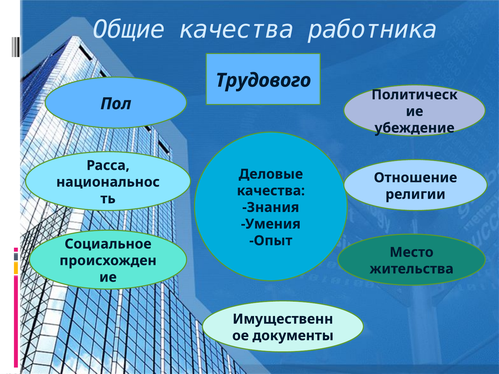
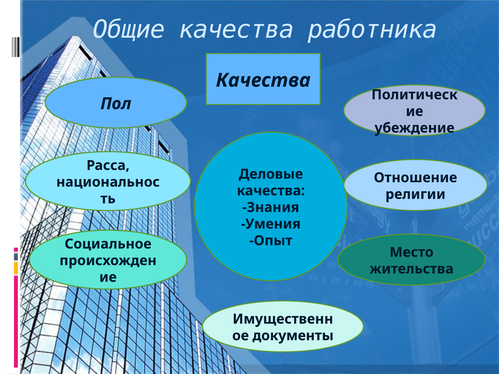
Трудового: Трудового -> Качества (263, 80)
